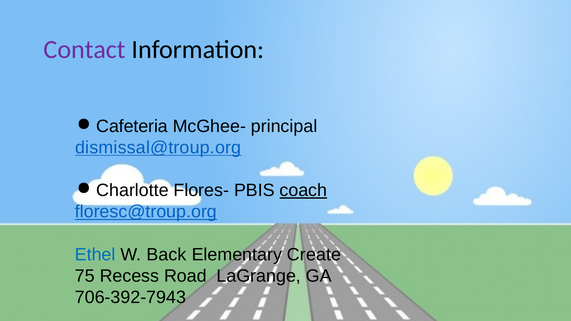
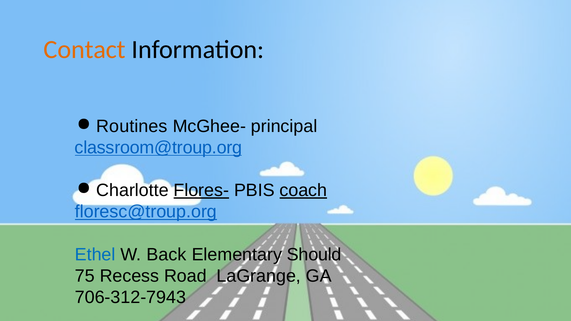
Contact colour: purple -> orange (85, 50)
Cafeteria: Cafeteria -> Routines (132, 126)
dismissal@troup.org: dismissal@troup.org -> classroom@troup.org (158, 148)
Flores- underline: none -> present (201, 190)
Create: Create -> Should (314, 255)
706-392-7943: 706-392-7943 -> 706-312-7943 (130, 297)
